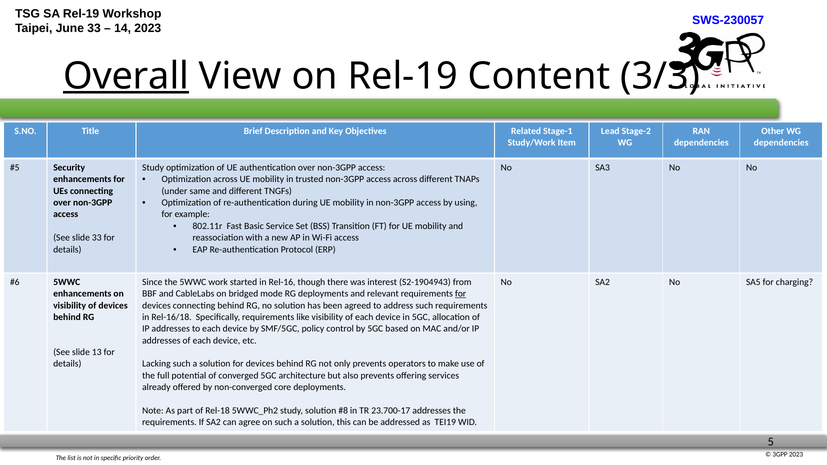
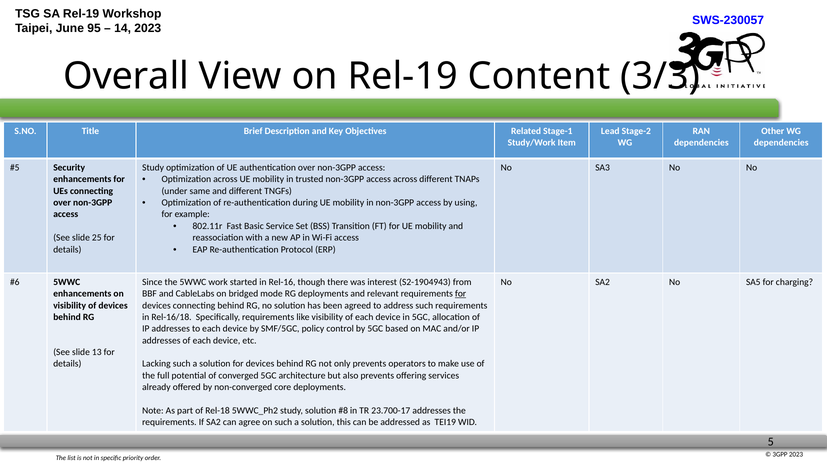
33: 33 -> 95 (94, 28)
Overall underline: present -> none (126, 76)
slide 33: 33 -> 25 (97, 238)
